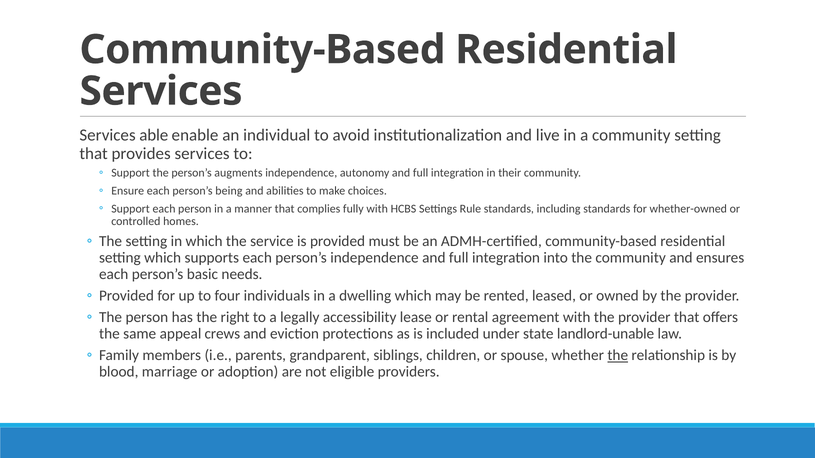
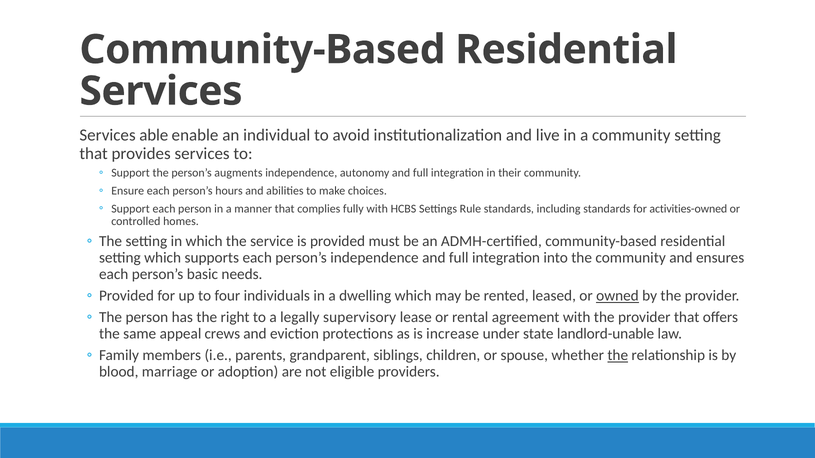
being: being -> hours (229, 191)
whether-owned: whether-owned -> activities-owned (688, 209)
owned underline: none -> present (617, 296)
accessibility: accessibility -> supervisory (360, 318)
included: included -> increase (453, 334)
